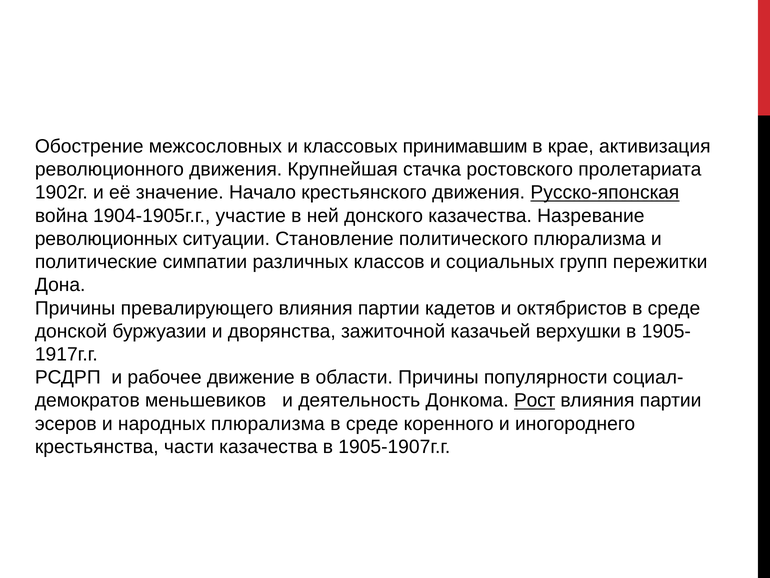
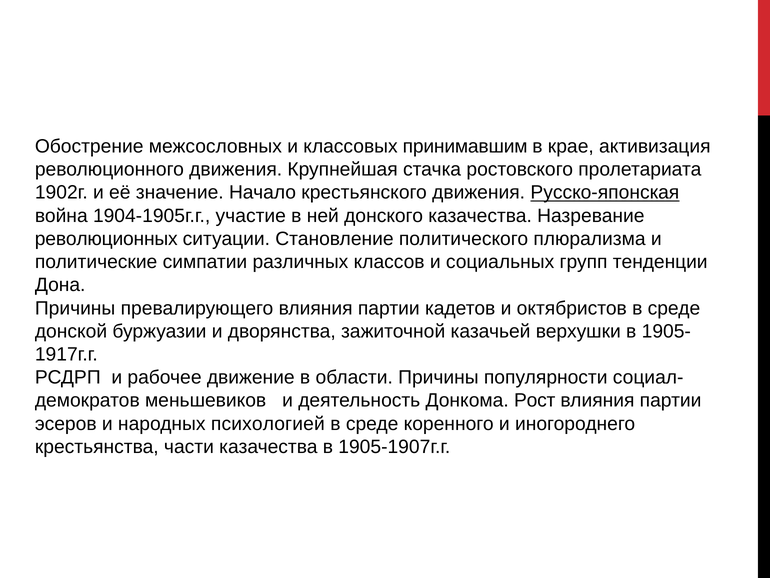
пережитки: пережитки -> тенденции (660, 262)
Рост underline: present -> none (535, 400)
народных плюрализма: плюрализма -> психологией (268, 423)
